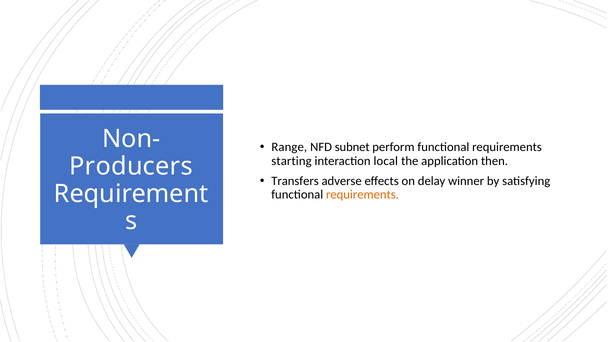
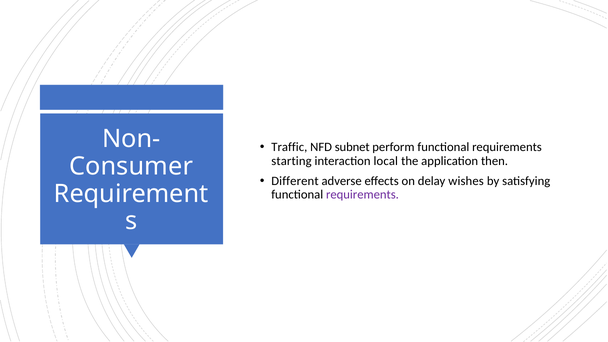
Range: Range -> Traffic (289, 147)
Producers: Producers -> Consumer (131, 166)
Transfers: Transfers -> Different (295, 181)
winner: winner -> wishes (466, 181)
requirements colour: orange -> purple (362, 195)
